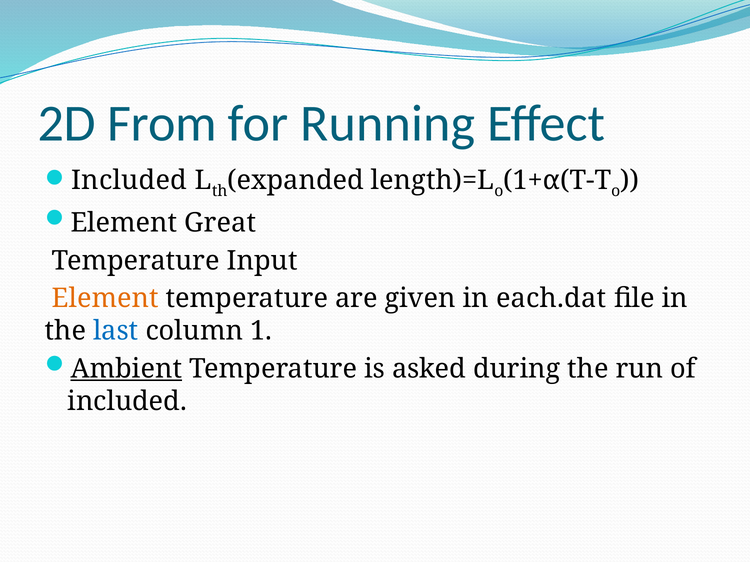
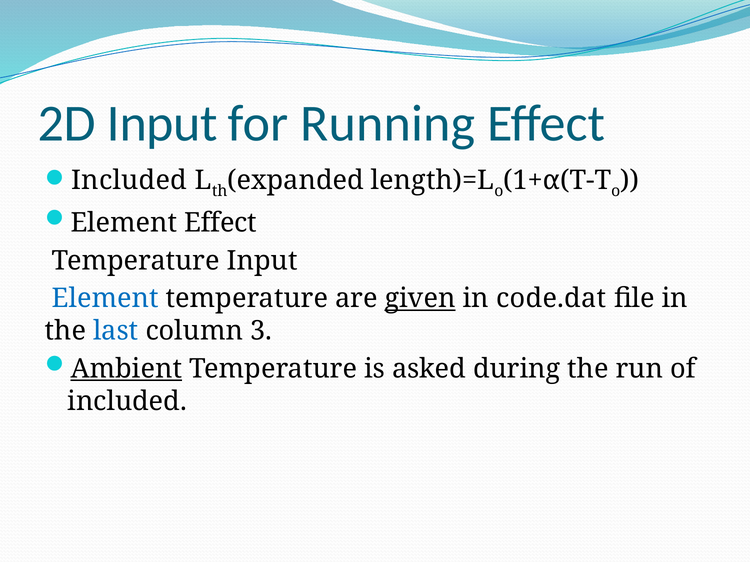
2D From: From -> Input (162, 124)
Element Great: Great -> Effect (221, 223)
Element colour: orange -> blue (105, 299)
given underline: none -> present (420, 299)
each.dat: each.dat -> code.dat (551, 299)
1: 1 -> 3 (261, 331)
